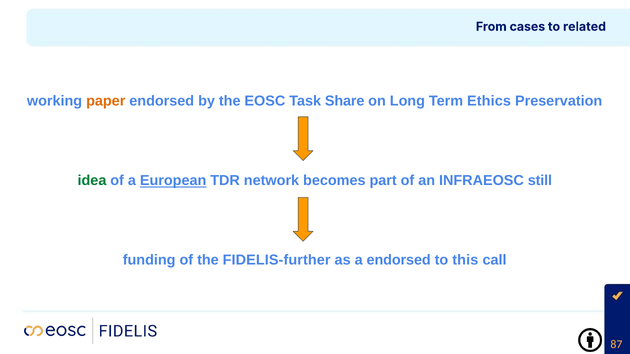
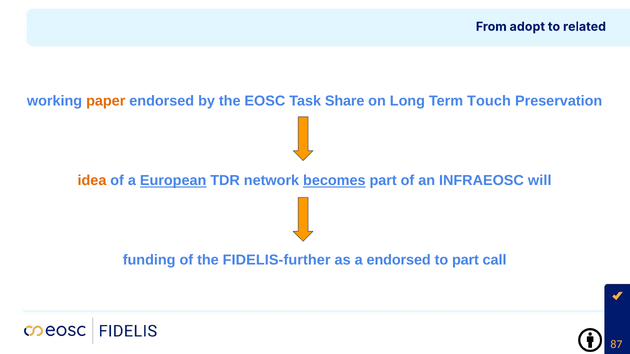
cases: cases -> adopt (527, 27)
Ethics: Ethics -> Touch (489, 101)
idea colour: green -> orange (92, 181)
becomes underline: none -> present (334, 181)
still: still -> will (540, 181)
to this: this -> part (465, 260)
